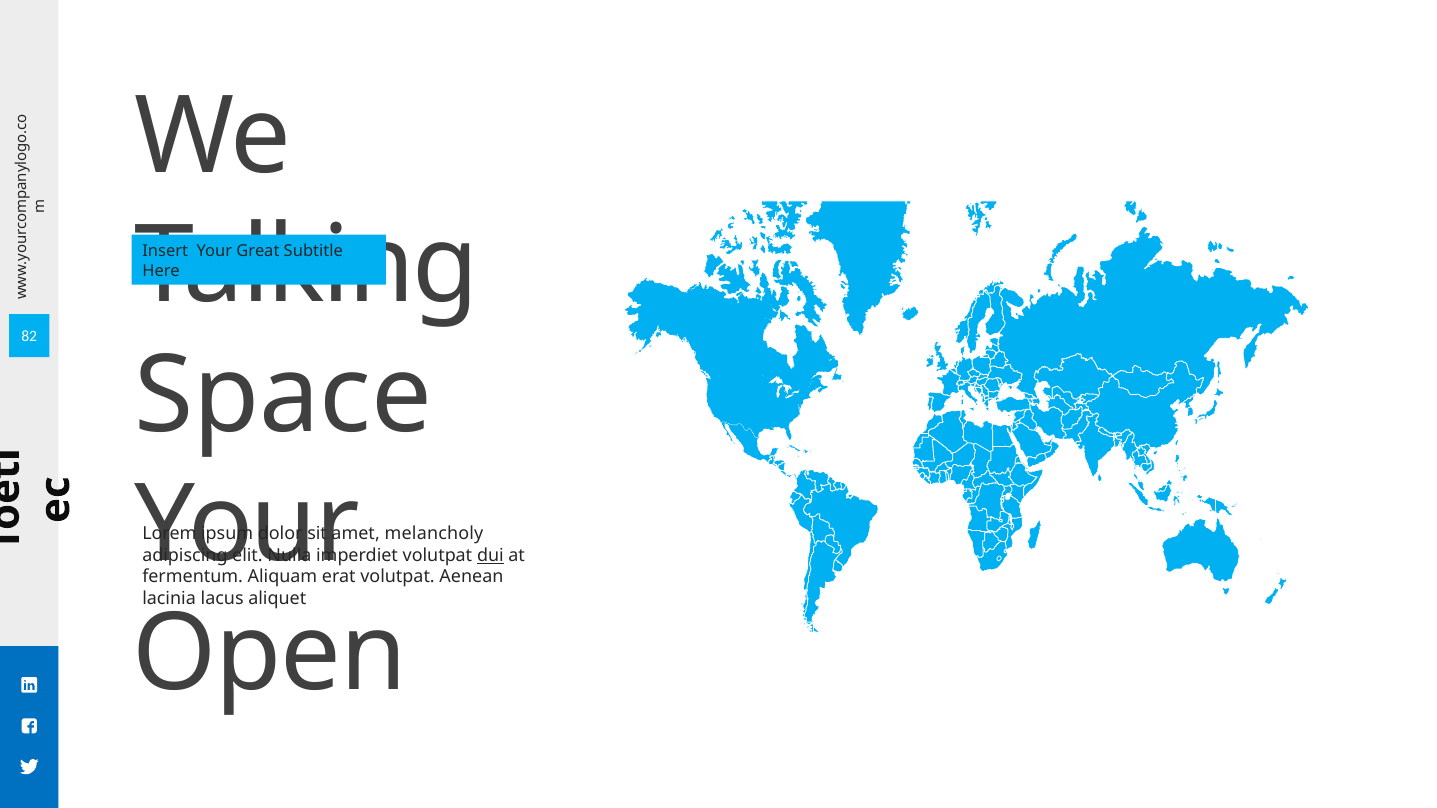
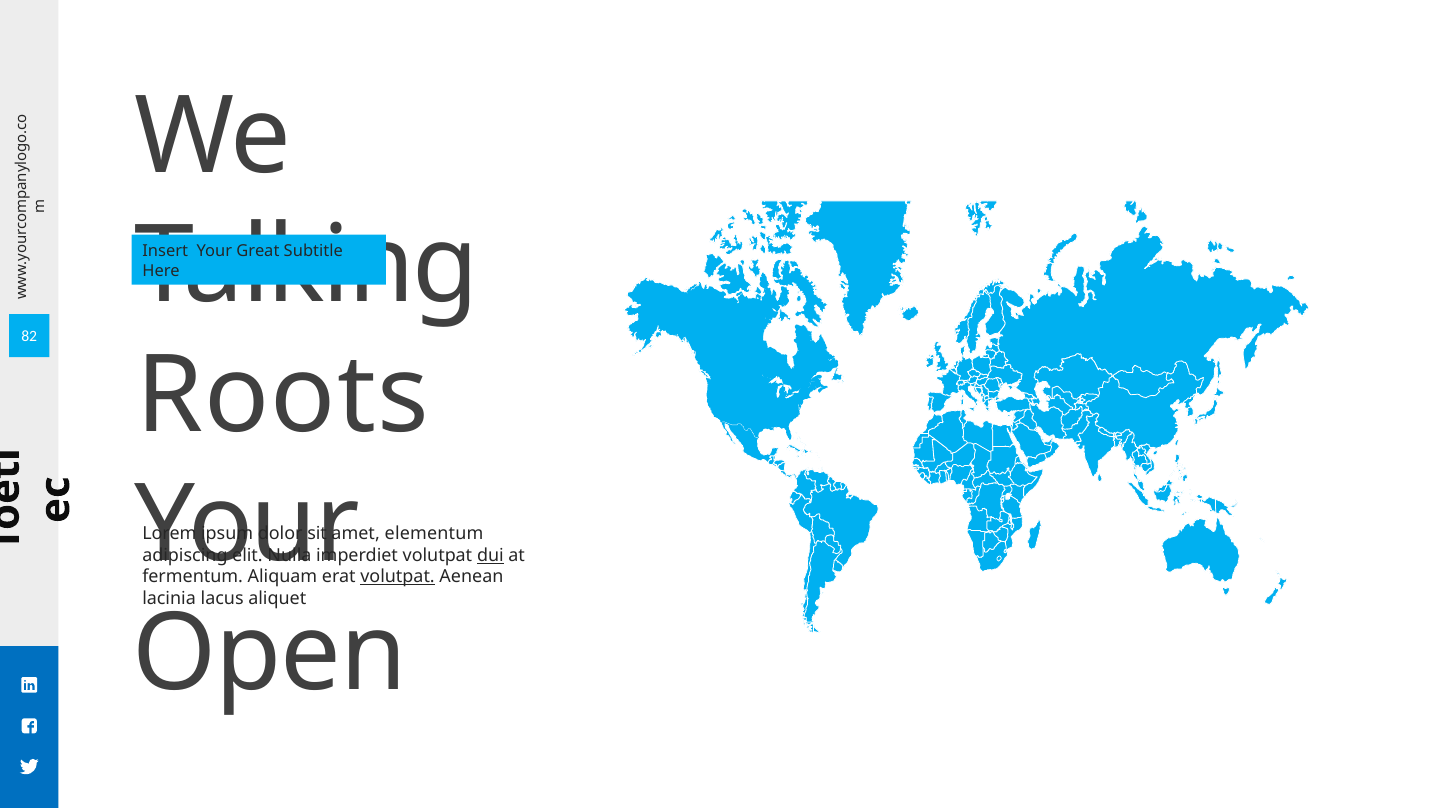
Space: Space -> Roots (283, 396)
melancholy: melancholy -> elementum (434, 534)
volutpat underline: none -> present (398, 577)
